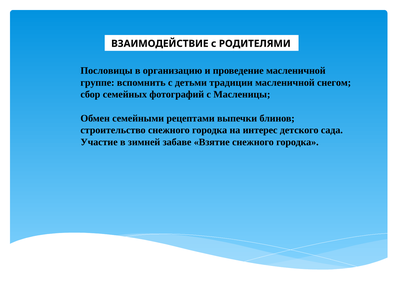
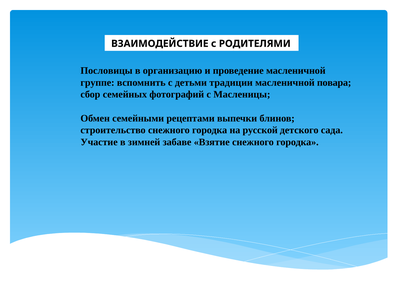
снегом: снегом -> повара (334, 82)
интерес: интерес -> русской (260, 130)
